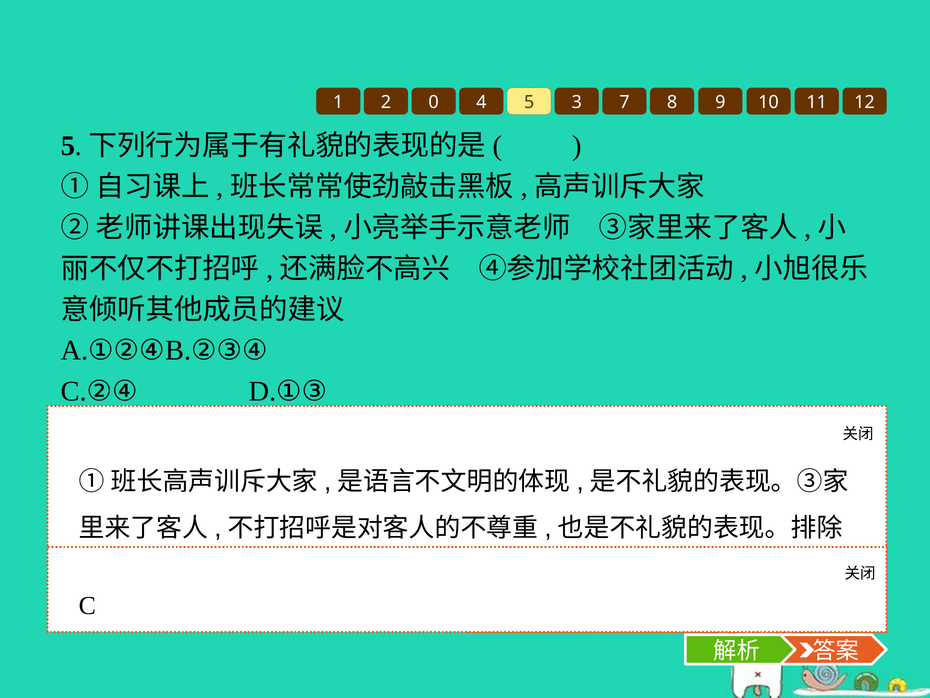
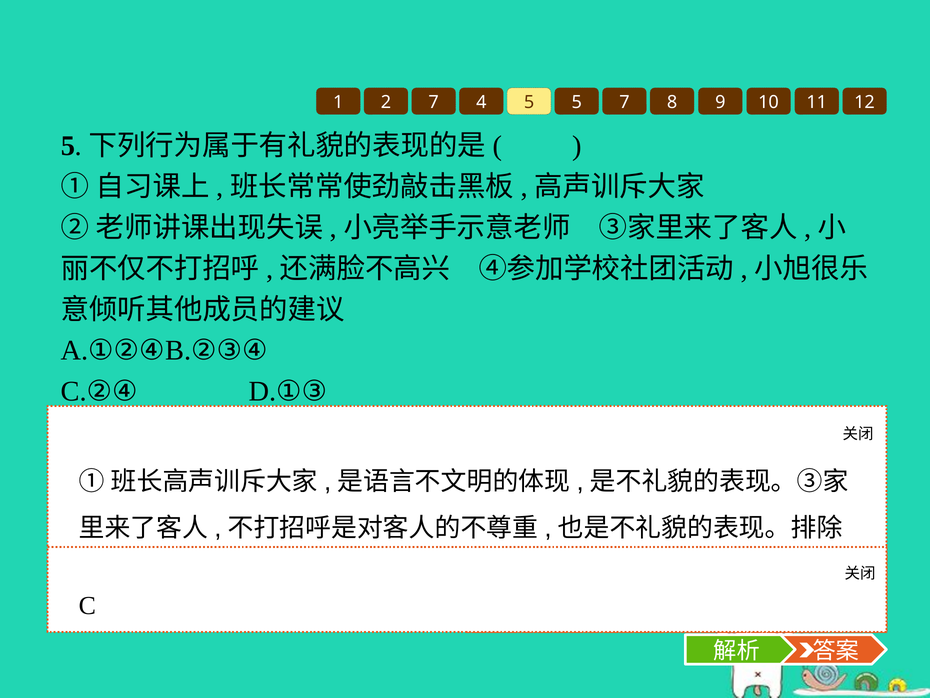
2 0: 0 -> 7 (434, 102)
5 3: 3 -> 5 (577, 102)
